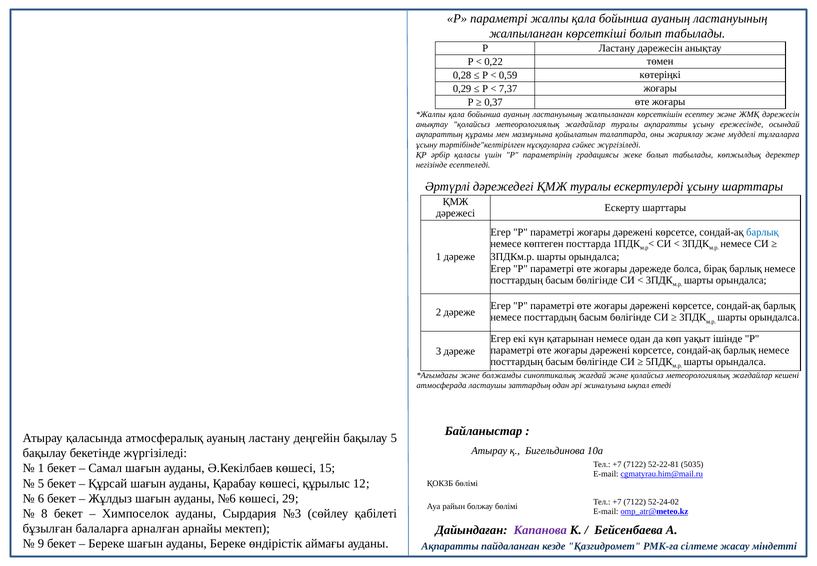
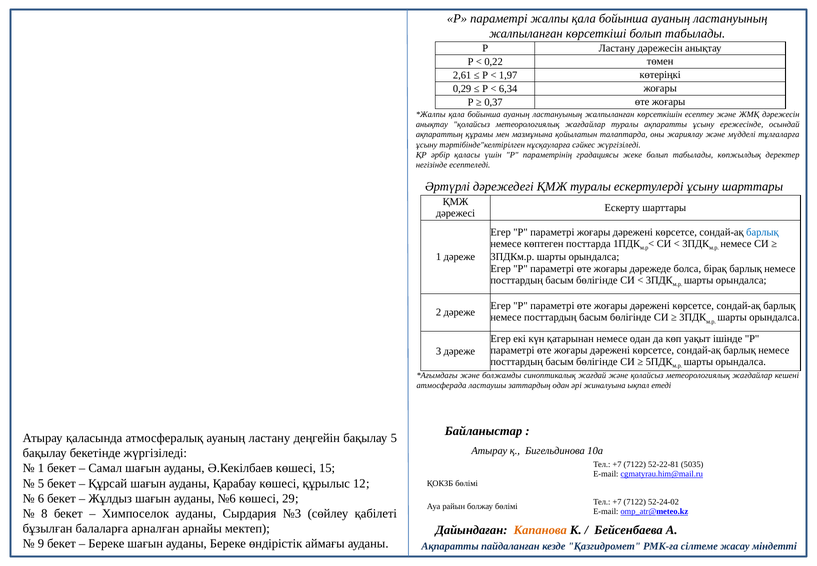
0,28: 0,28 -> 2,61 (462, 75)
0,59: 0,59 -> 1,97 (508, 75)
7,37: 7,37 -> 6,34 (508, 89)
Капанова colour: purple -> orange (540, 530)
